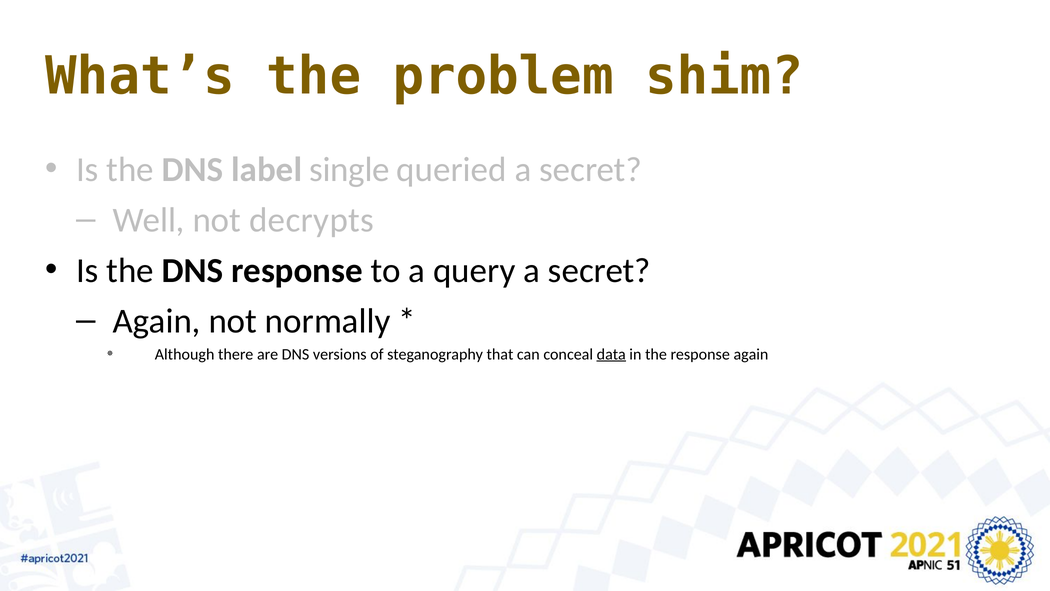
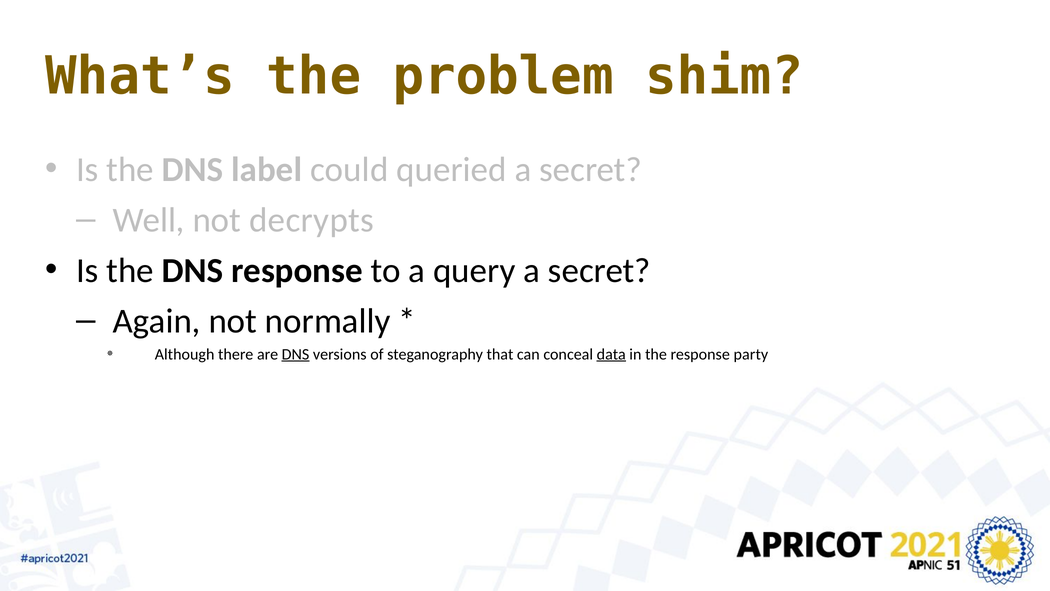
single: single -> could (349, 170)
DNS underline: none -> present (295, 354)
response again: again -> party (751, 354)
